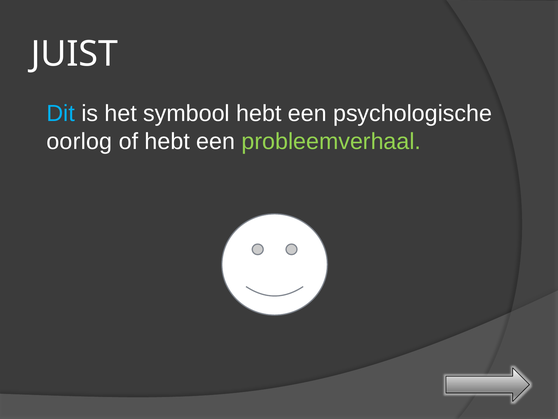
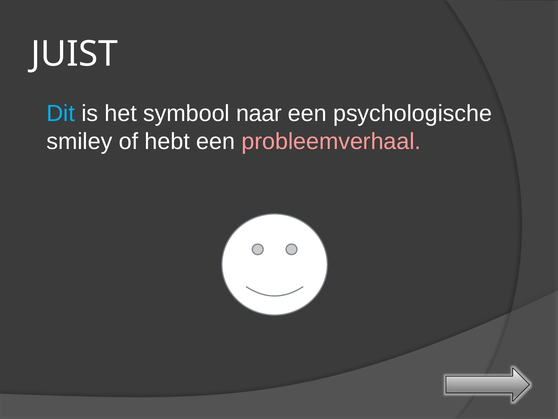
symbool hebt: hebt -> naar (259, 113)
oorlog: oorlog -> smiley (79, 141)
probleemverhaal colour: light green -> pink (331, 141)
